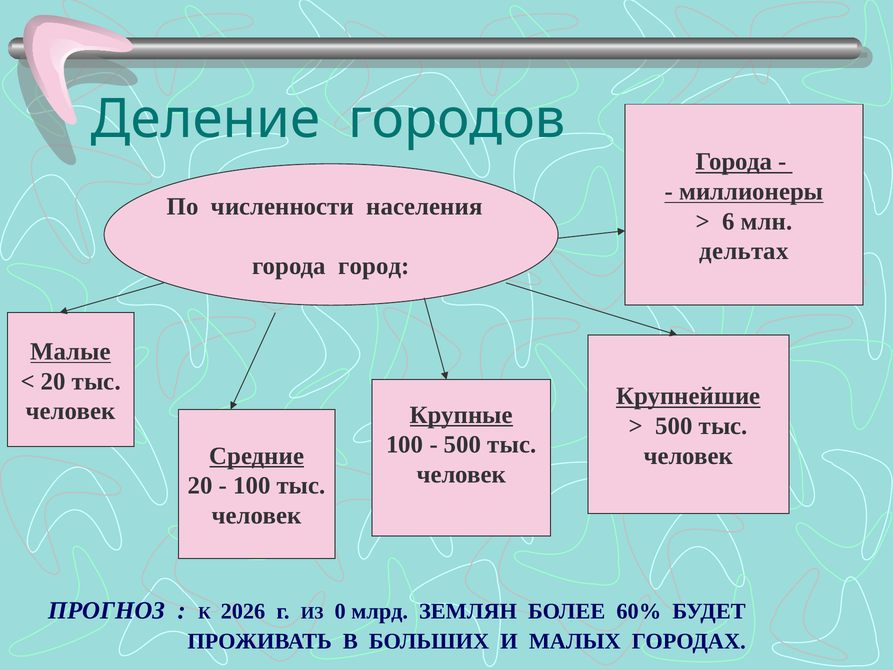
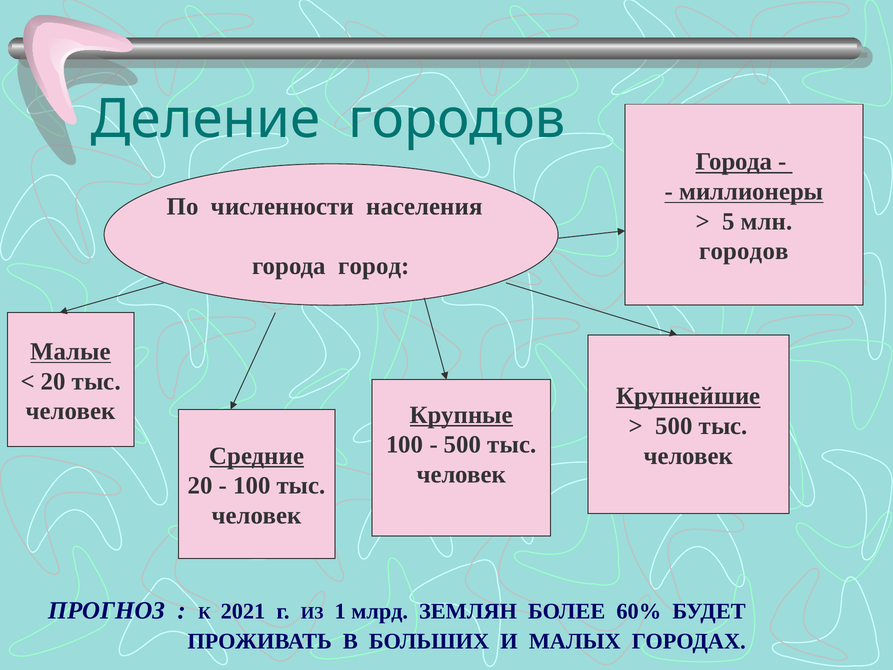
6: 6 -> 5 (729, 221)
дельтах: дельтах -> городов (744, 251)
2026: 2026 -> 2021 (243, 611)
0: 0 -> 1 (340, 611)
